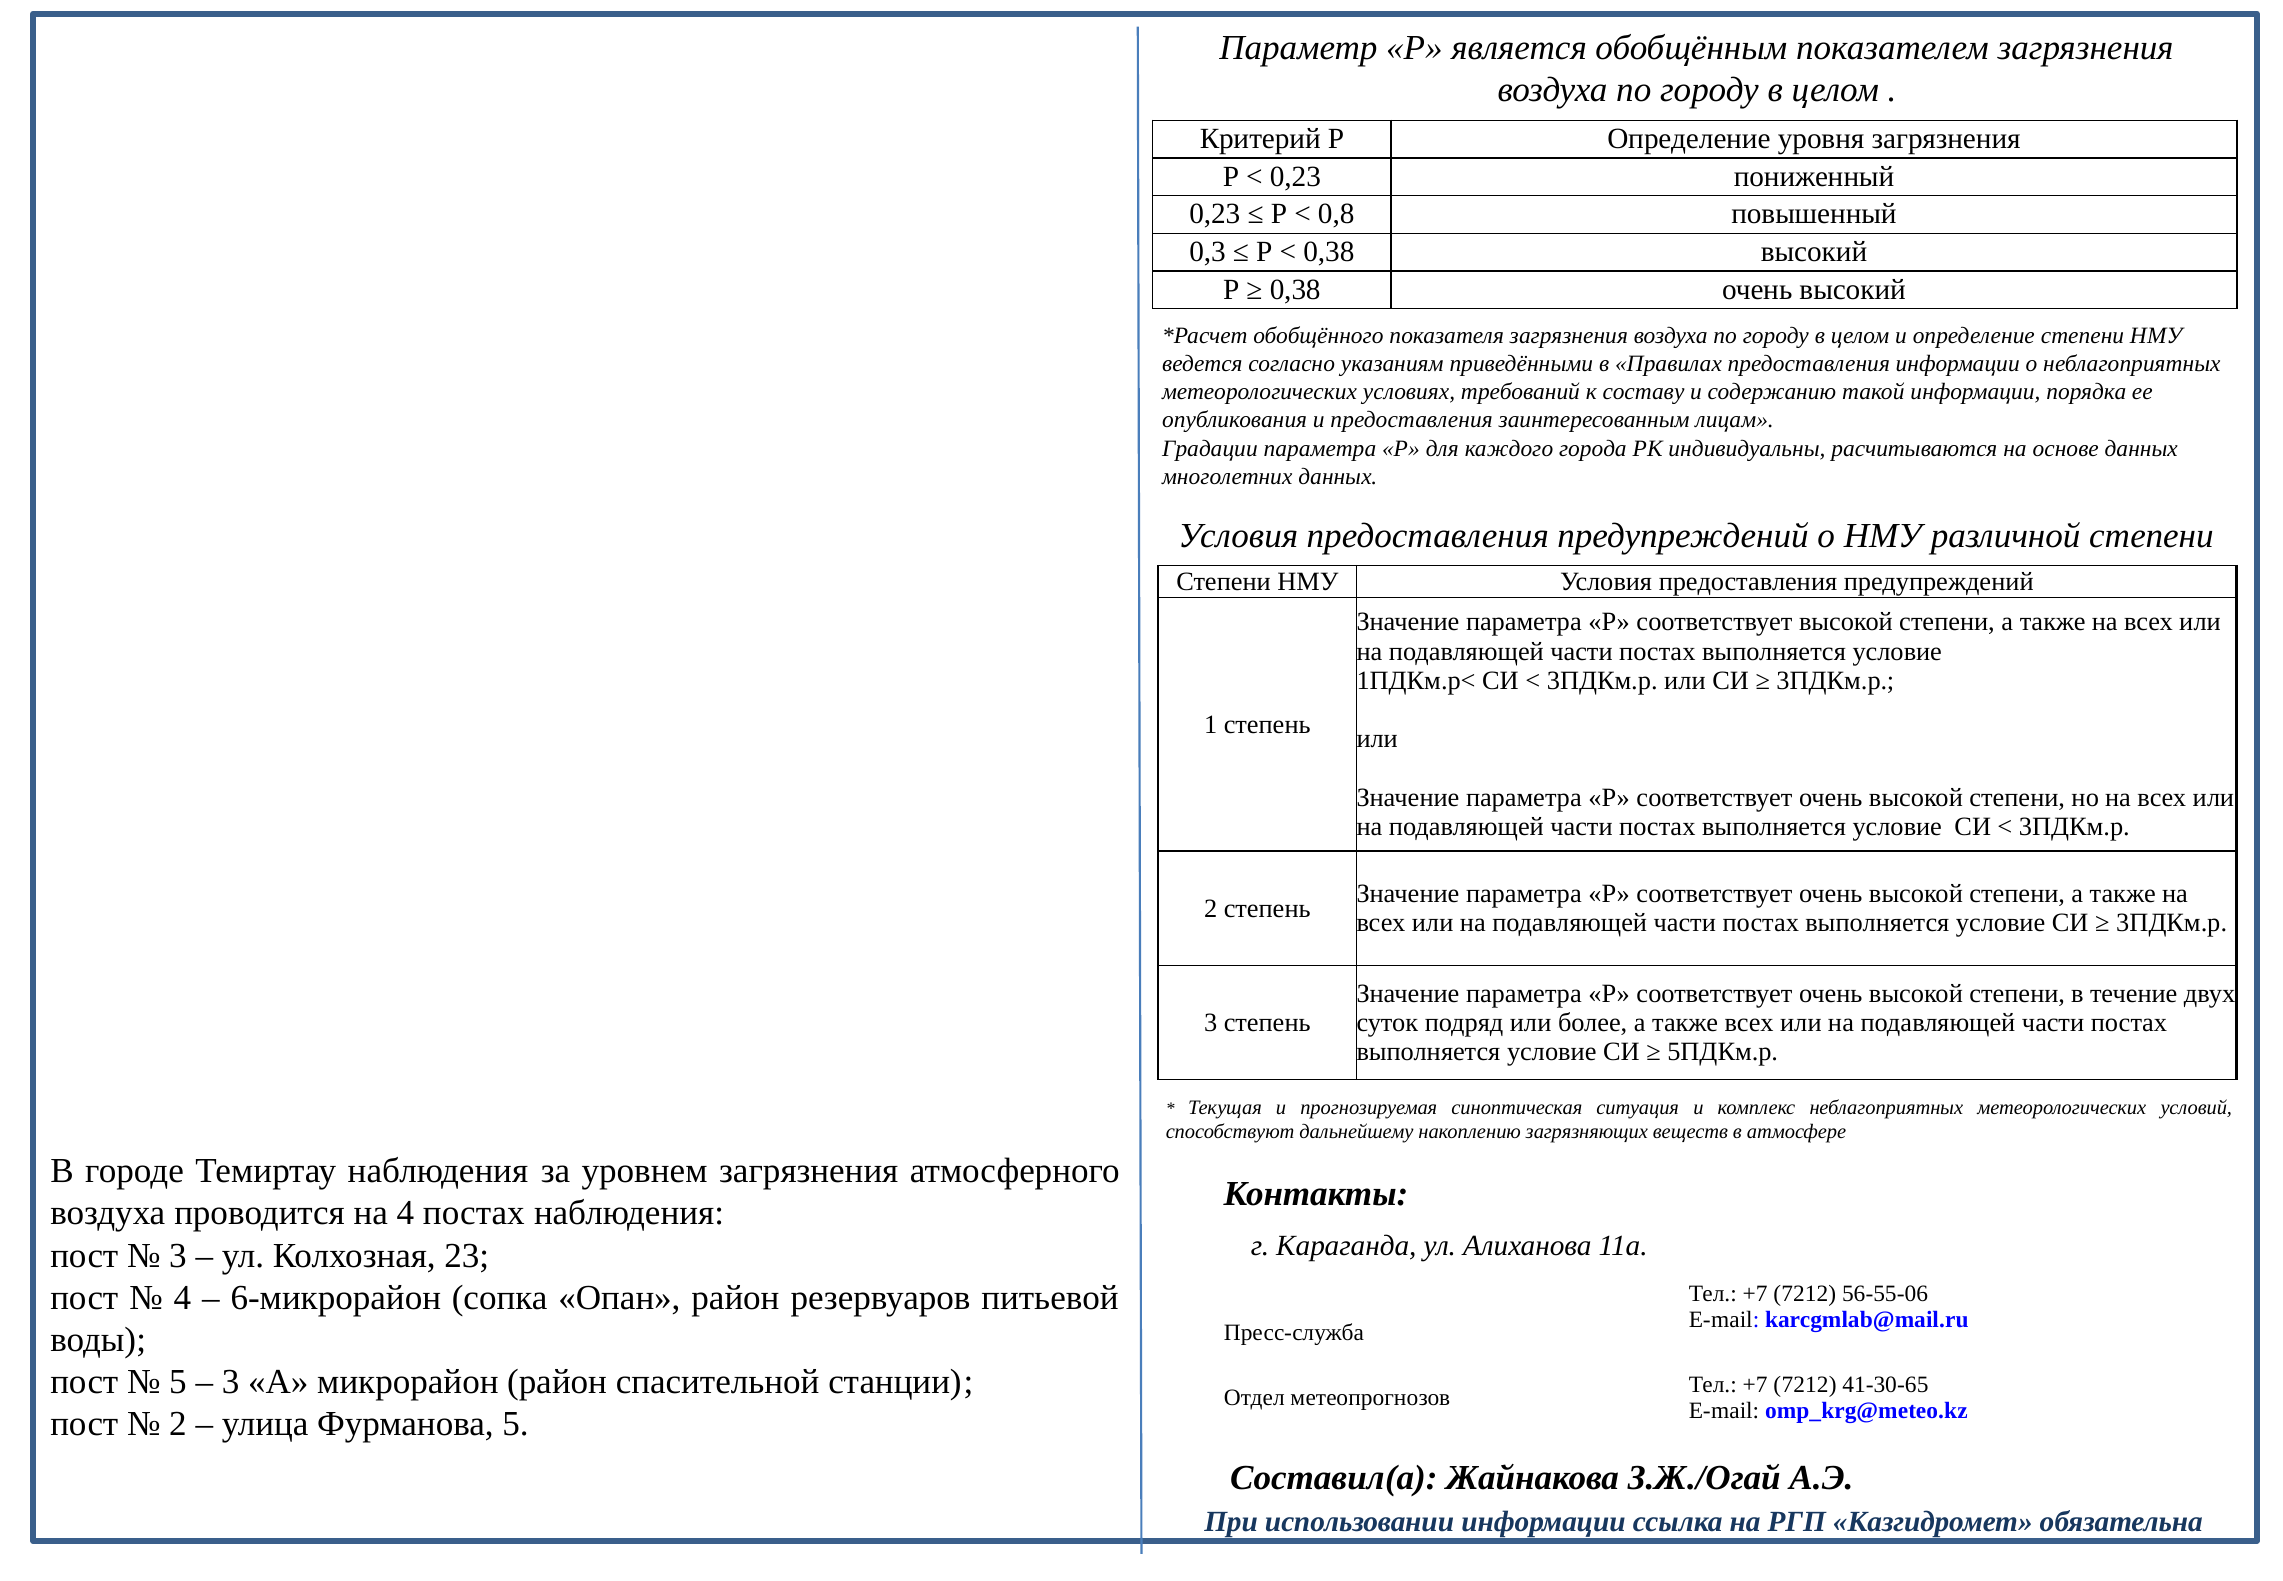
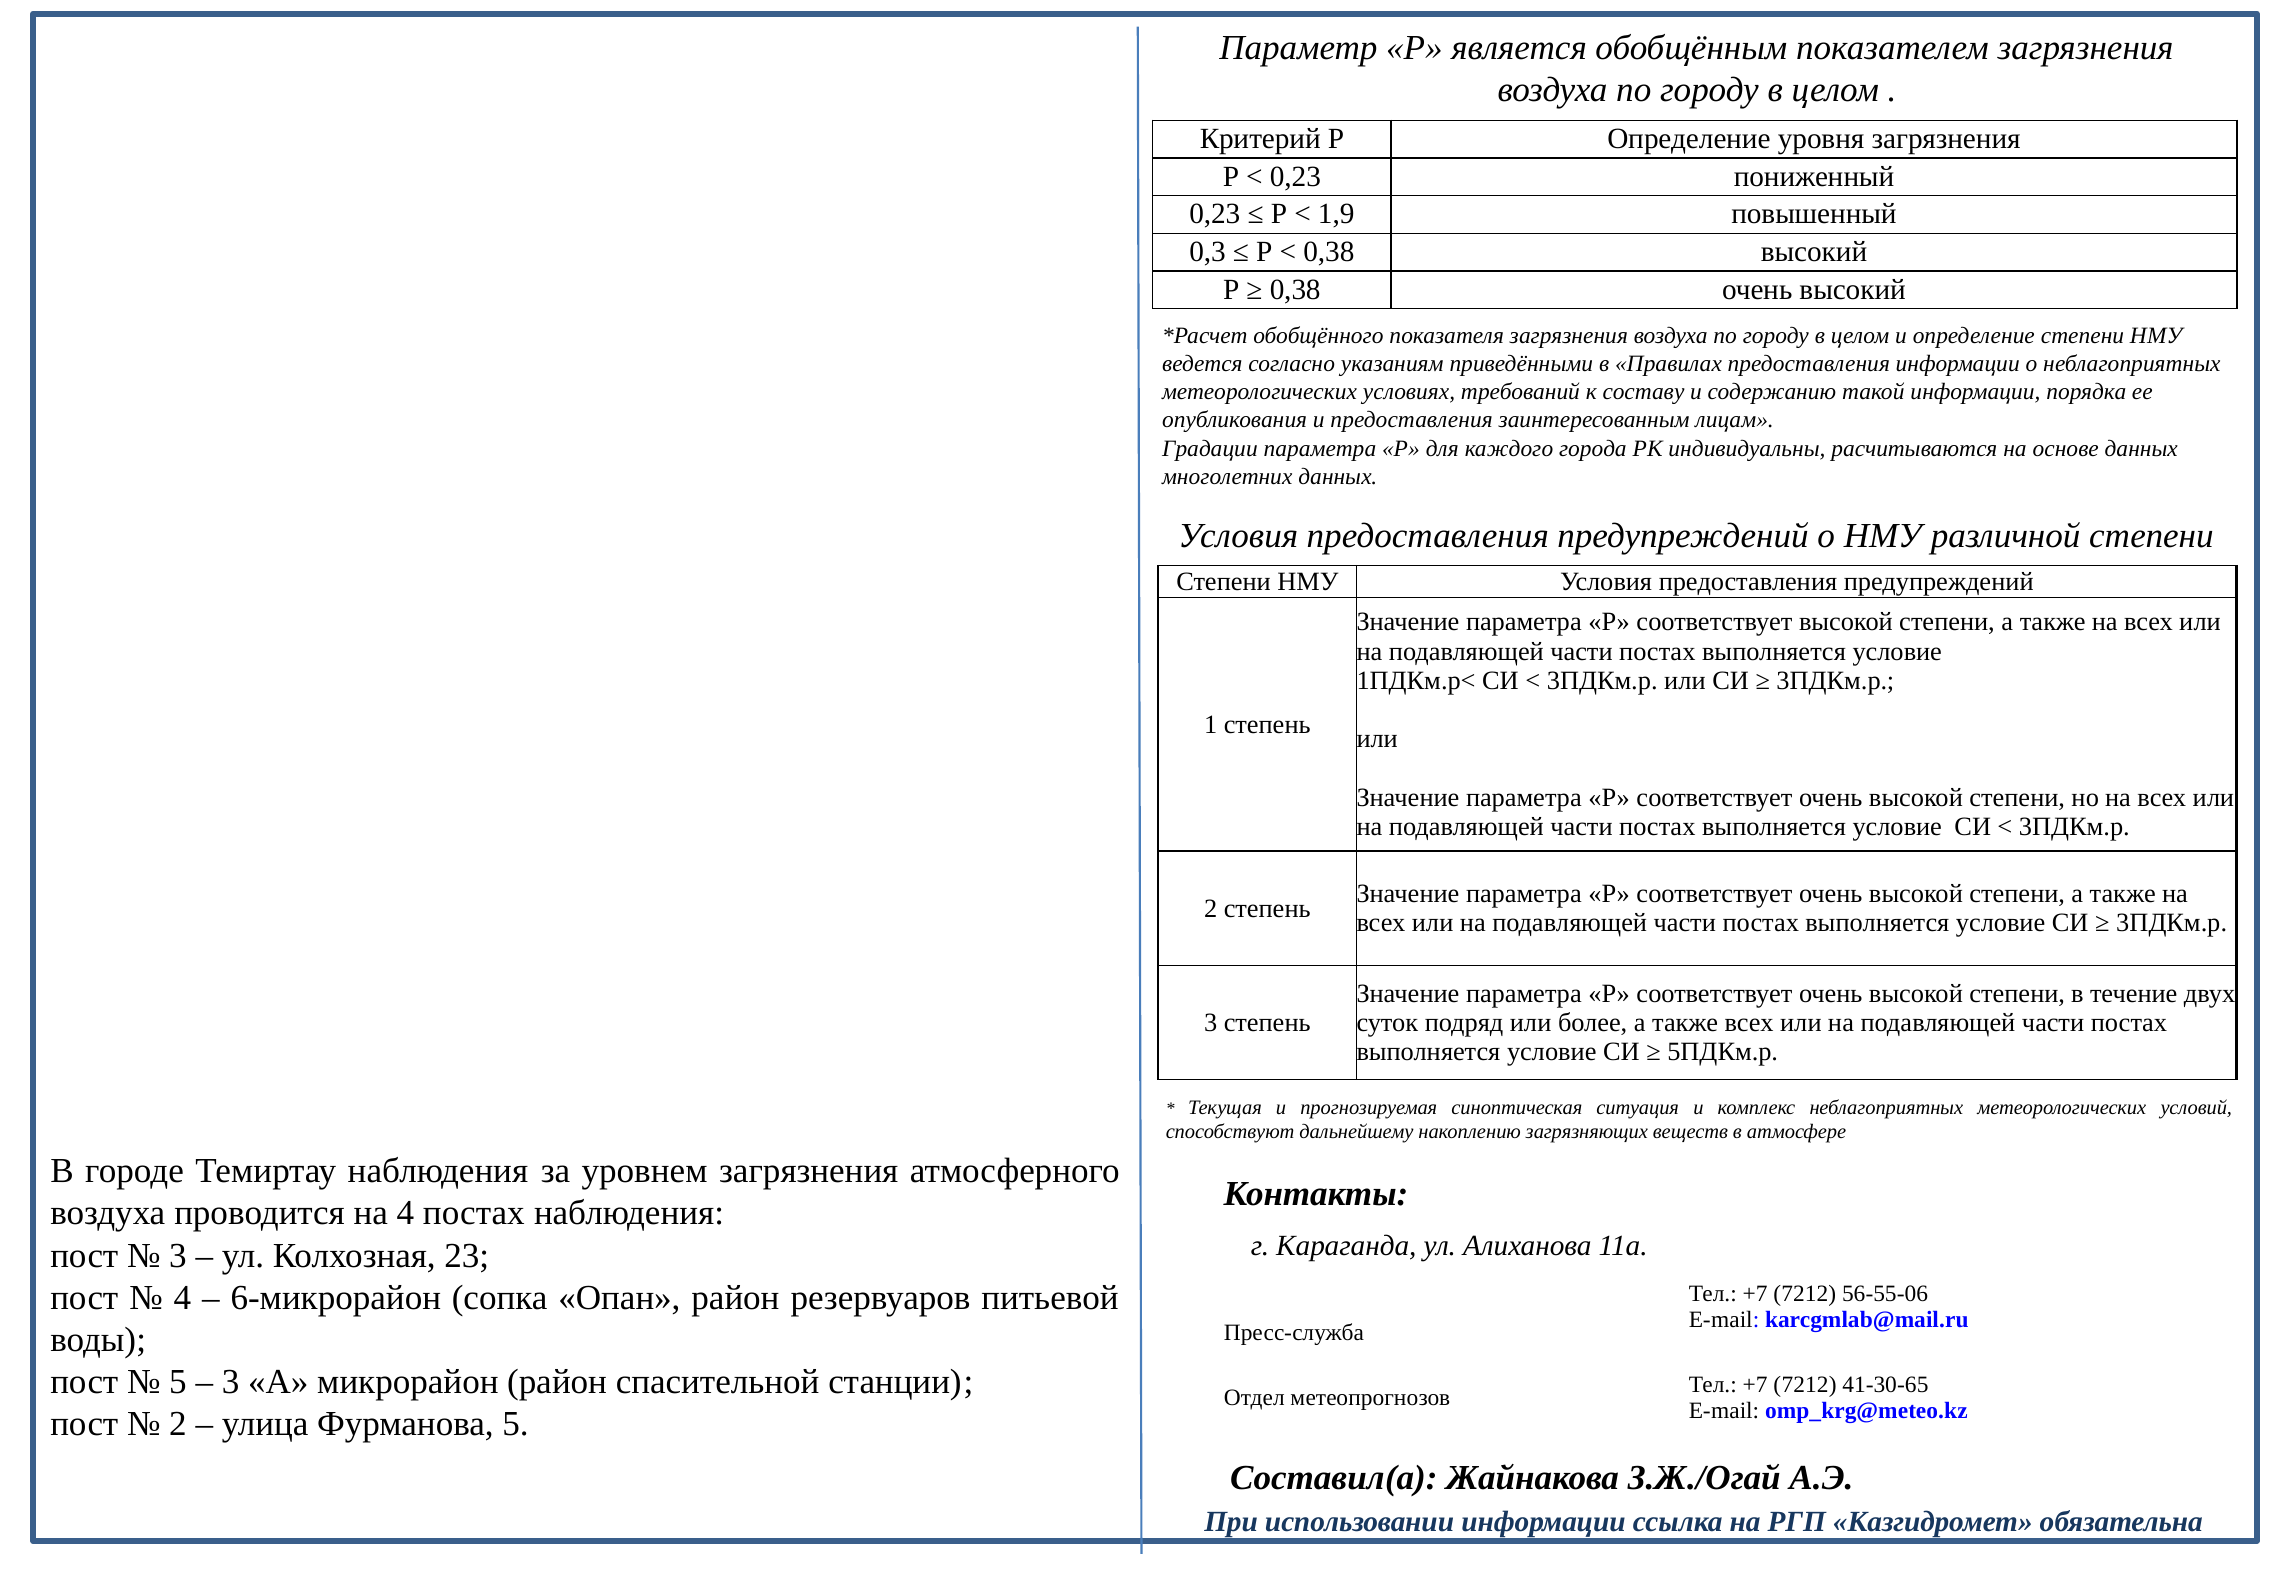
0,8: 0,8 -> 1,9 (1336, 214)
